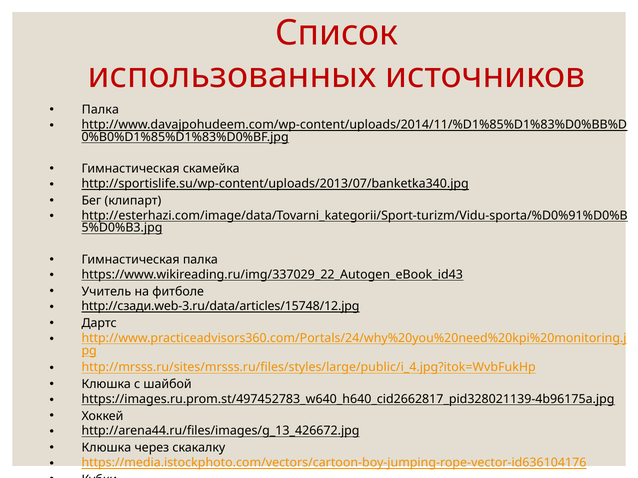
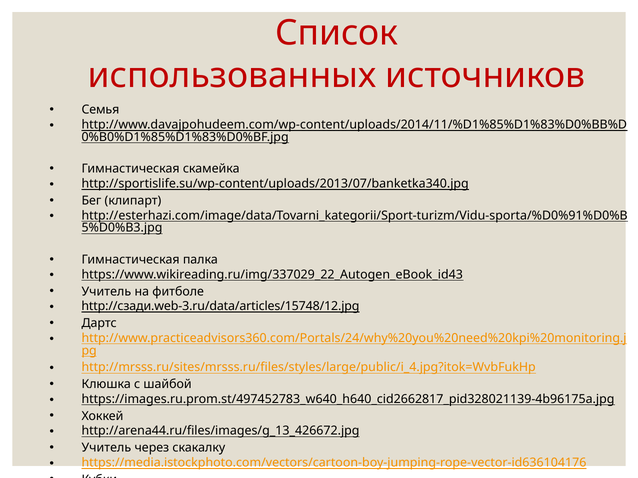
Палка: Палка -> Семья (100, 110)
Клюшка: Клюшка -> Учитель (106, 448)
